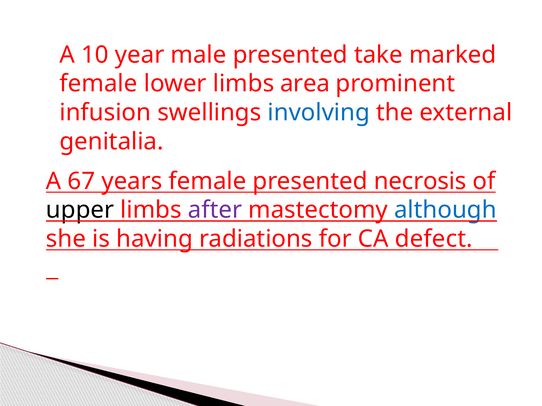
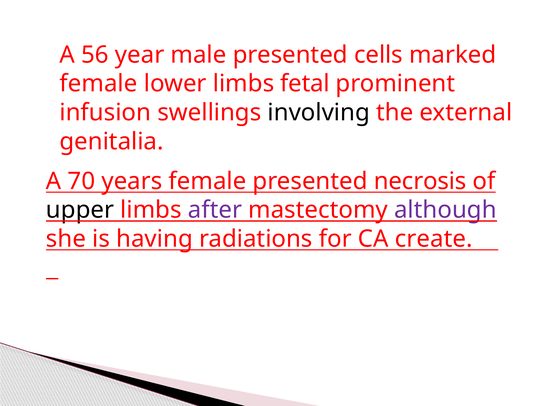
10: 10 -> 56 (95, 55)
take: take -> cells (378, 55)
area: area -> fetal (305, 84)
involving colour: blue -> black (319, 113)
67: 67 -> 70 (81, 181)
although colour: blue -> purple (445, 210)
defect: defect -> create (434, 239)
